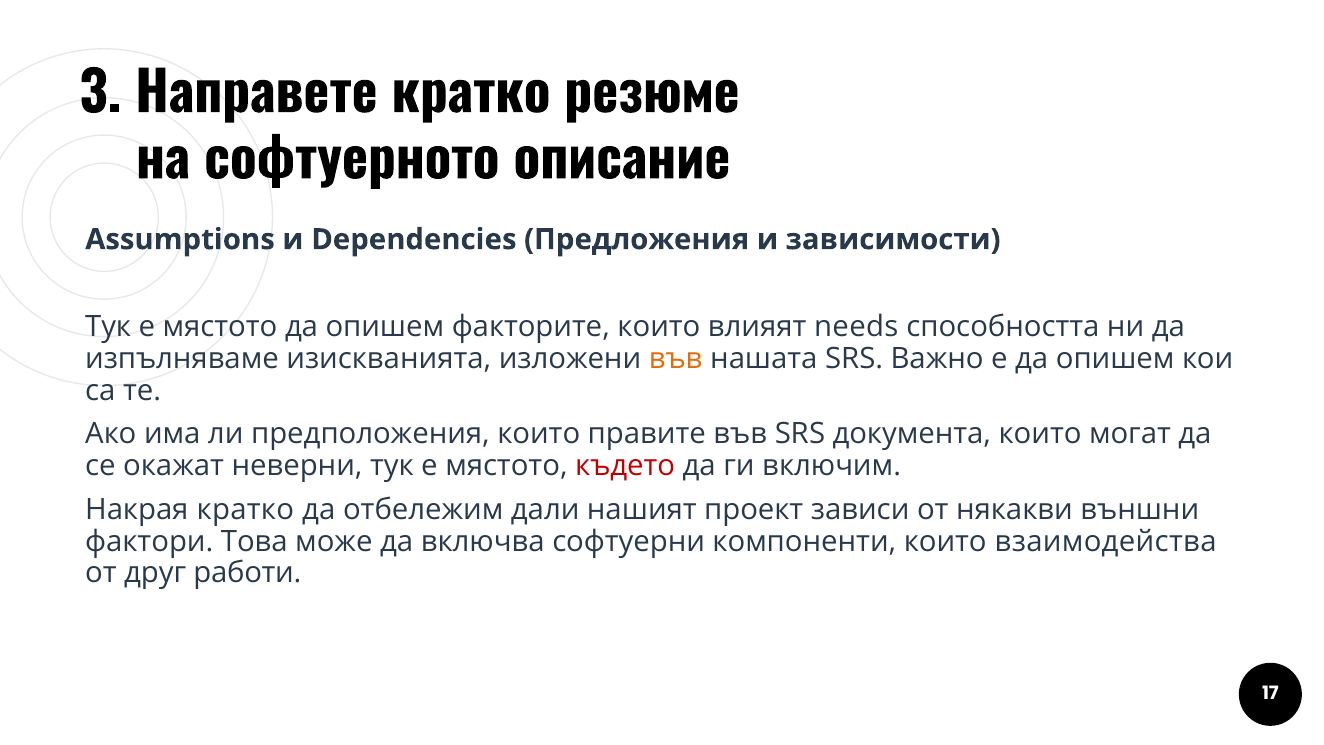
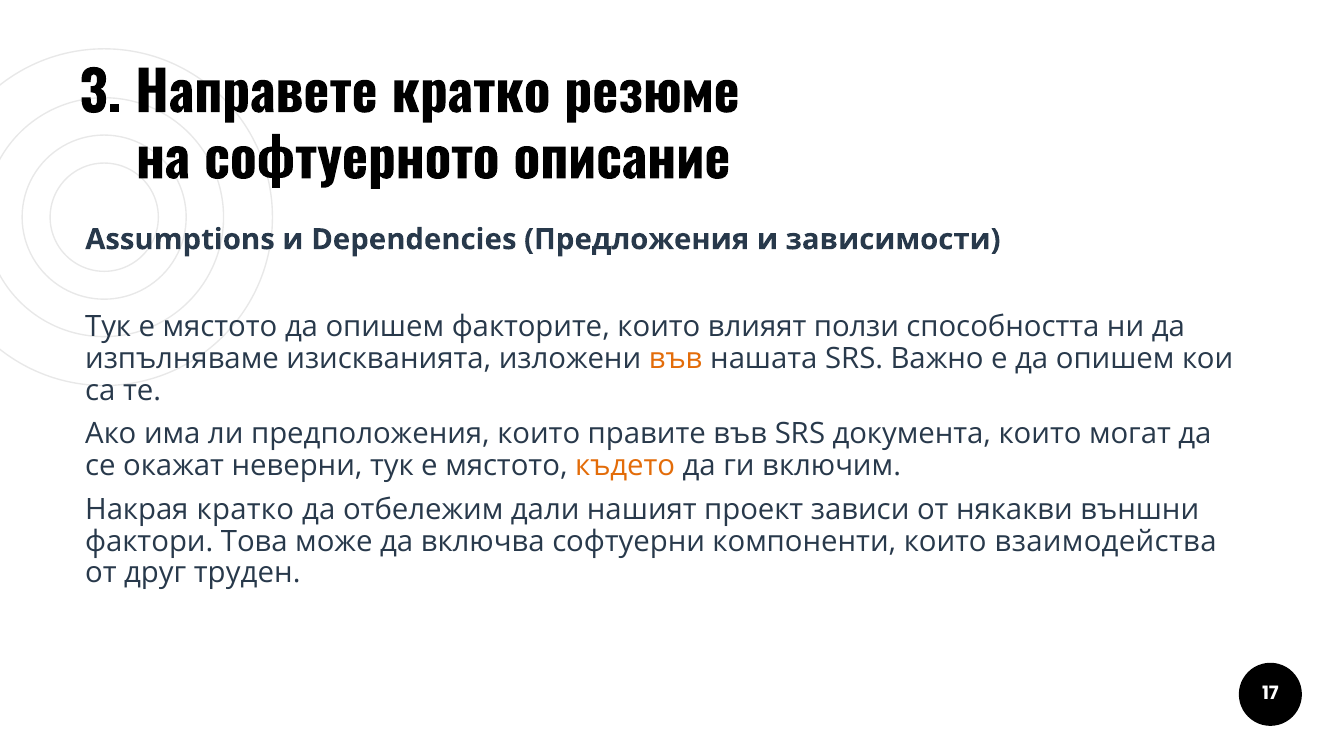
needs: needs -> ползи (856, 327)
където colour: red -> orange (625, 466)
работи: работи -> труден (247, 573)
